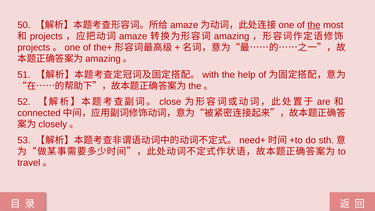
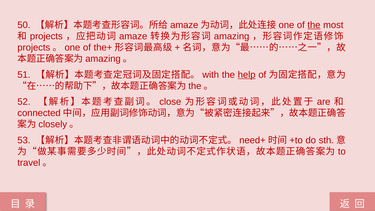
help underline: none -> present (247, 75)
